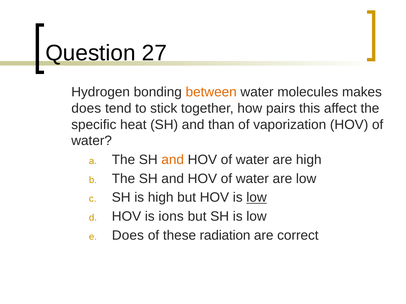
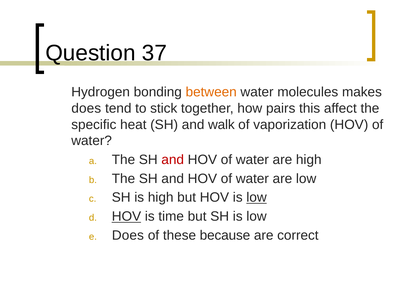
27: 27 -> 37 (154, 53)
than: than -> walk (221, 125)
and colour: orange -> red (173, 160)
HOV underline: none -> present (126, 217)
ions: ions -> time (171, 217)
radiation: radiation -> because (225, 236)
